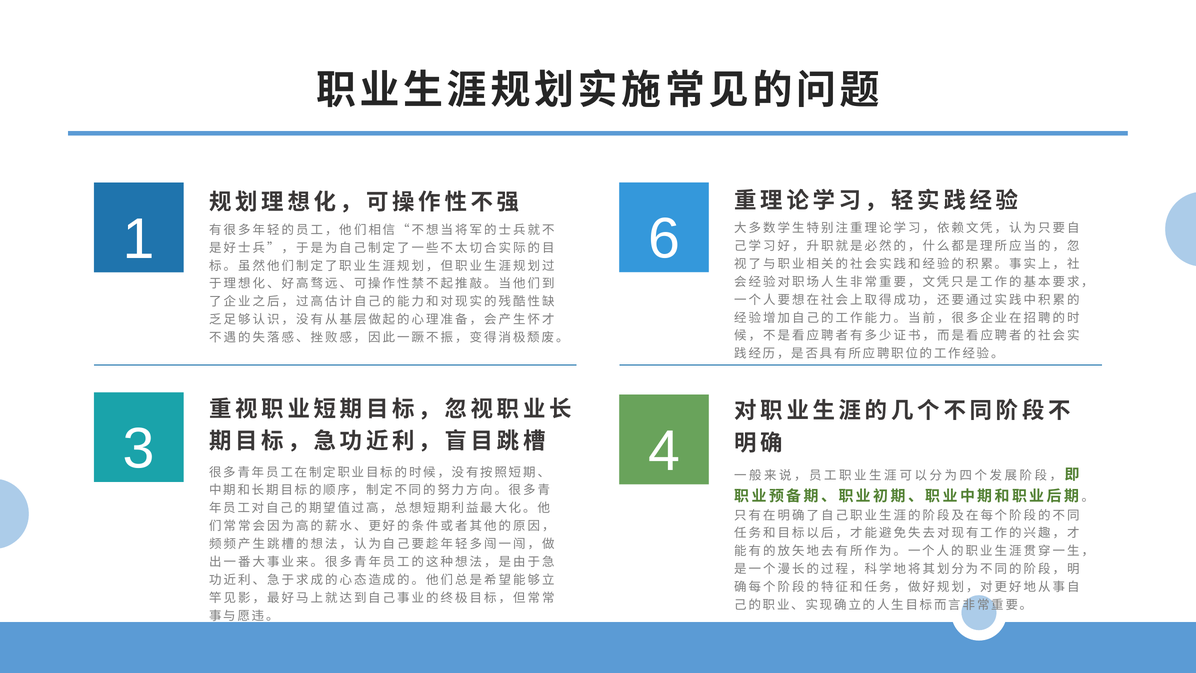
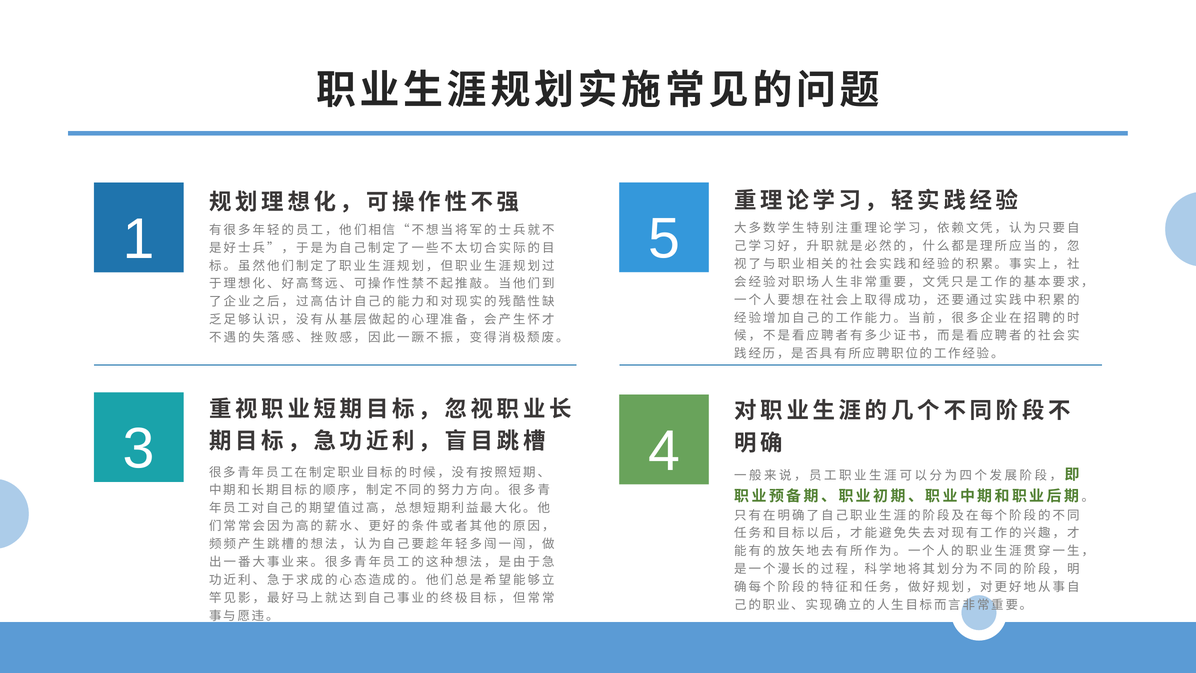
6: 6 -> 5 (664, 239)
